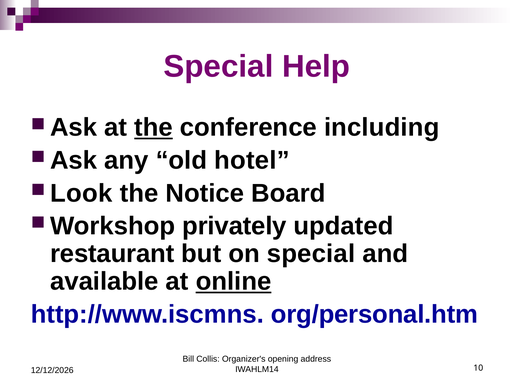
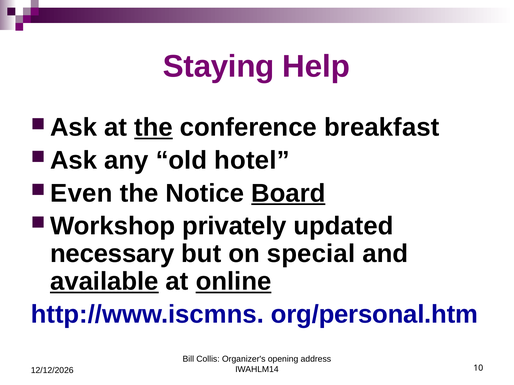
Special: Special -> Staying (219, 66)
including: including -> breakfast (382, 128)
Look: Look -> Even (81, 193)
Board underline: none -> present (288, 193)
restaurant: restaurant -> necessary (112, 254)
available underline: none -> present (104, 282)
